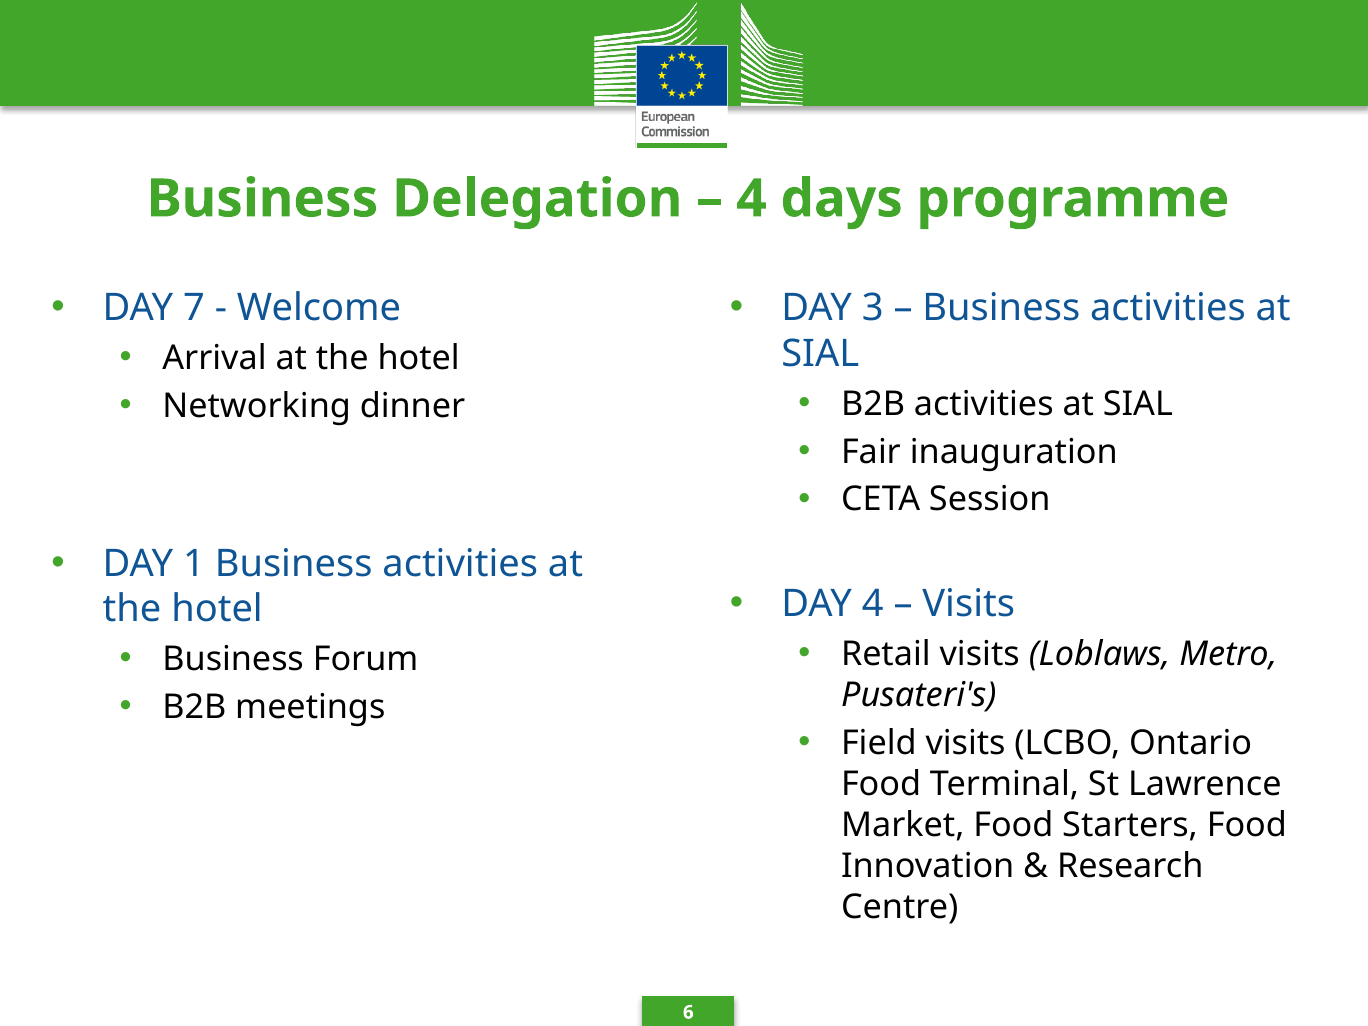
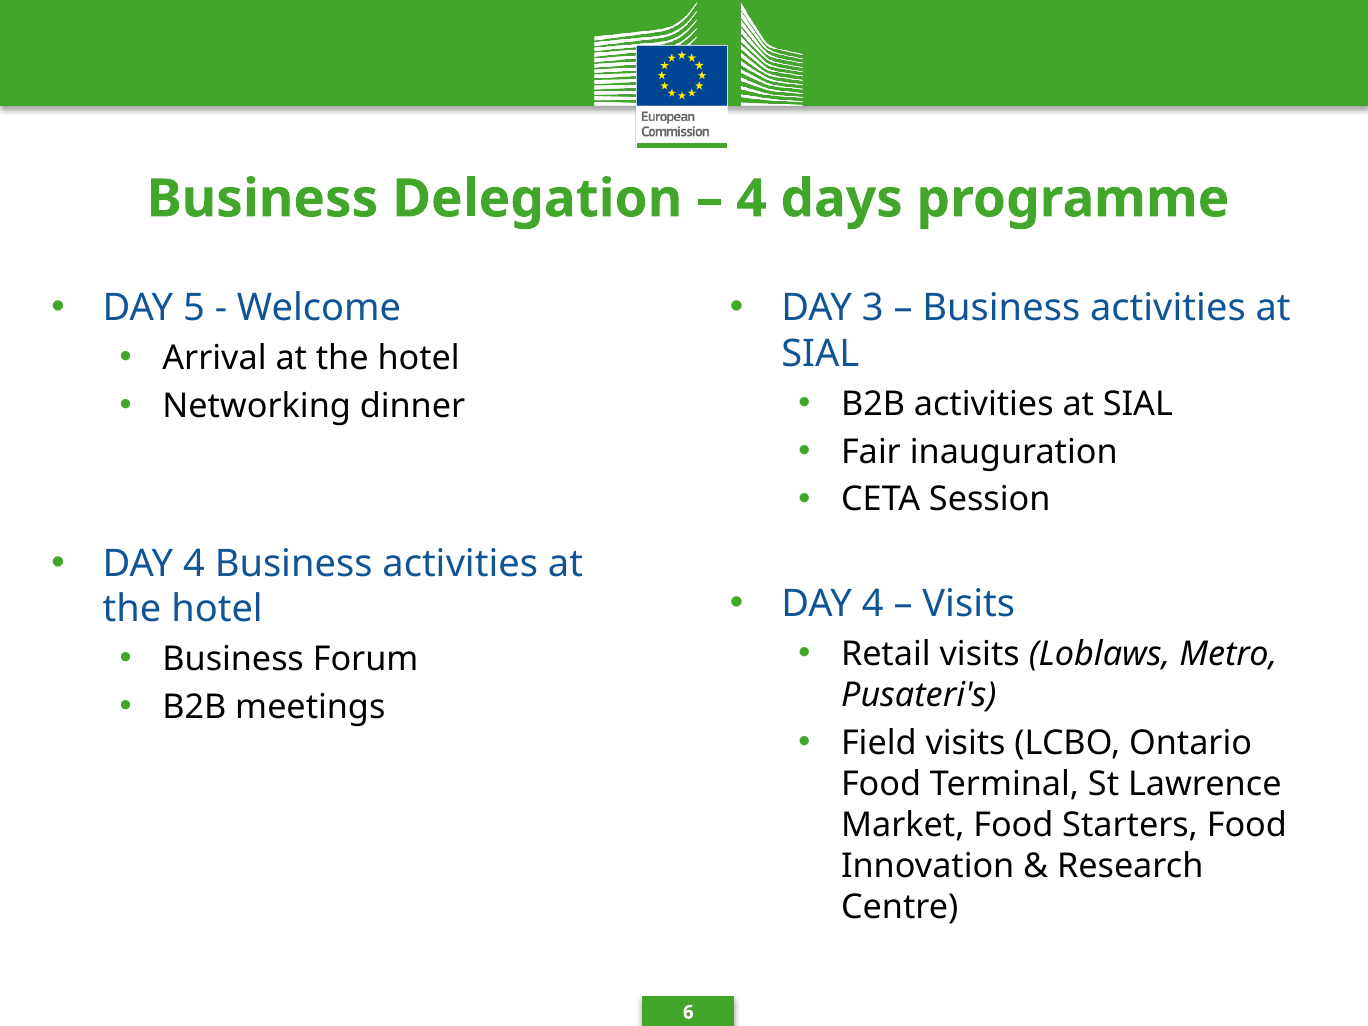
7: 7 -> 5 (194, 308)
1: 1 -> 4 (194, 564)
